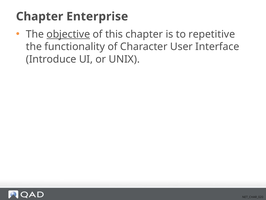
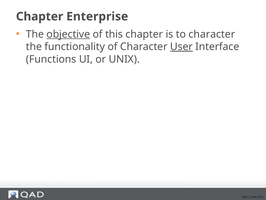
to repetitive: repetitive -> character (212, 34)
User underline: none -> present (181, 47)
Introduce: Introduce -> Functions (51, 59)
